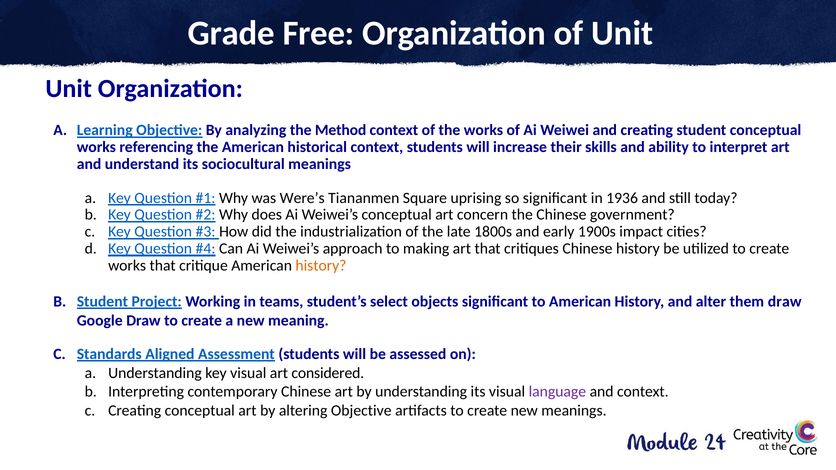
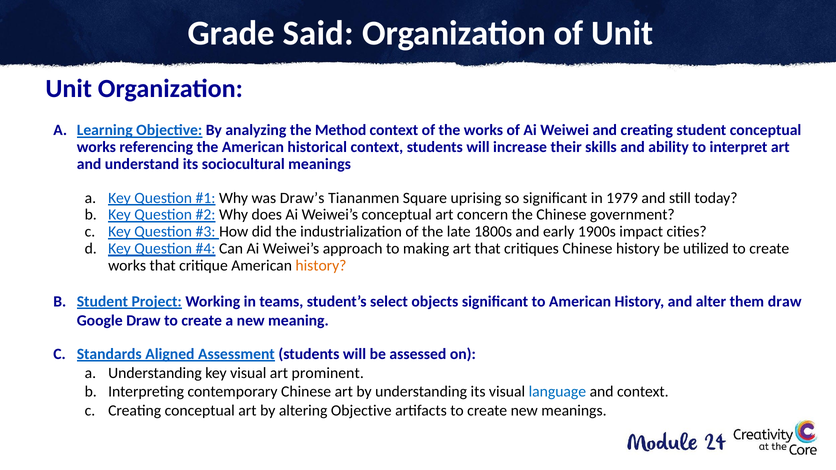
Free: Free -> Said (318, 33)
Were’s: Were’s -> Draw’s (302, 198)
1936: 1936 -> 1979 (622, 198)
considered: considered -> prominent (328, 373)
language colour: purple -> blue (557, 392)
